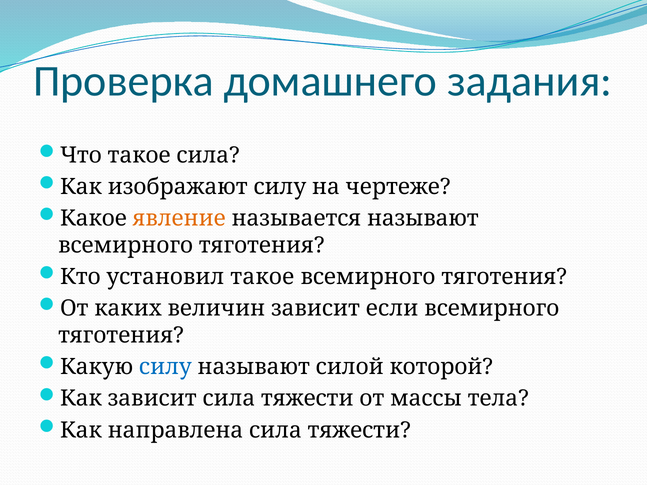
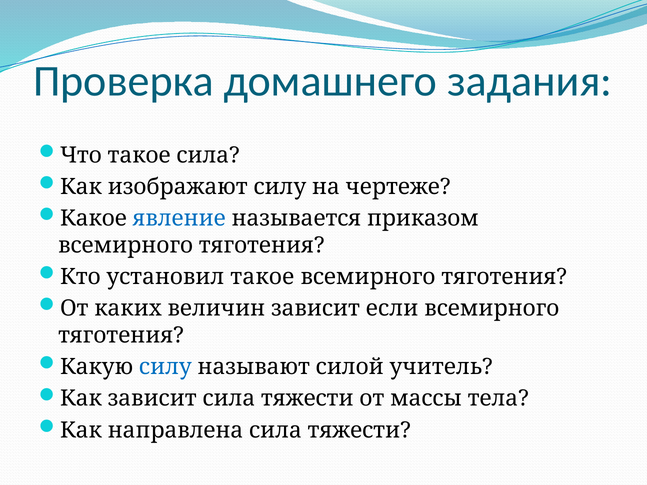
явление colour: orange -> blue (179, 218)
называется называют: называют -> приказом (423, 218)
которой: которой -> учитель (441, 367)
